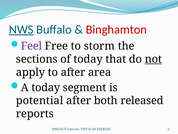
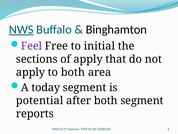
Binghamton colour: red -> black (116, 29)
storm: storm -> initial (99, 46)
of today: today -> apply (88, 59)
not underline: present -> none (153, 59)
to after: after -> both (73, 72)
both released: released -> segment (142, 100)
